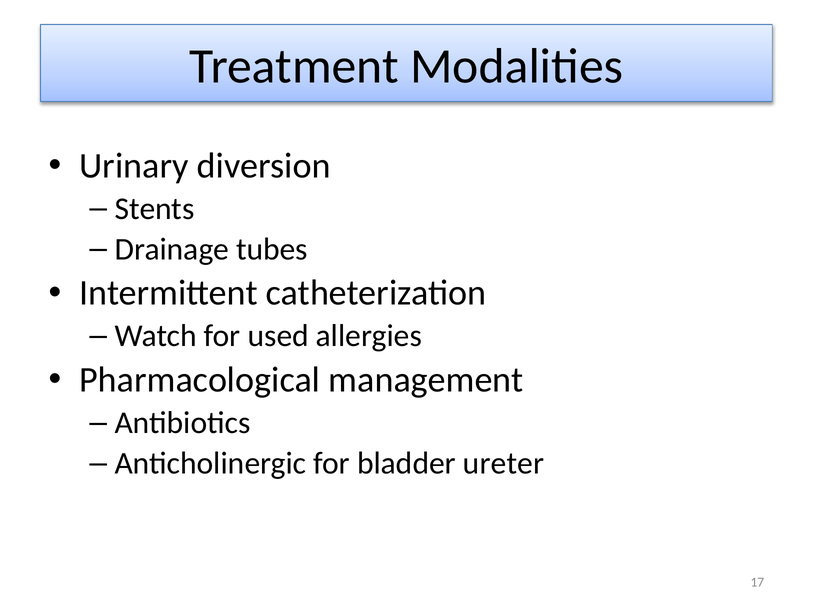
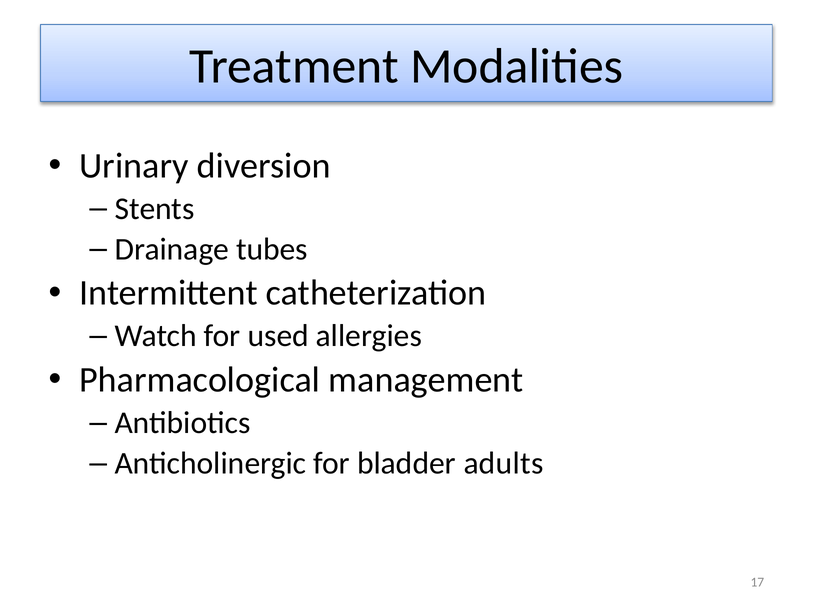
ureter: ureter -> adults (504, 463)
